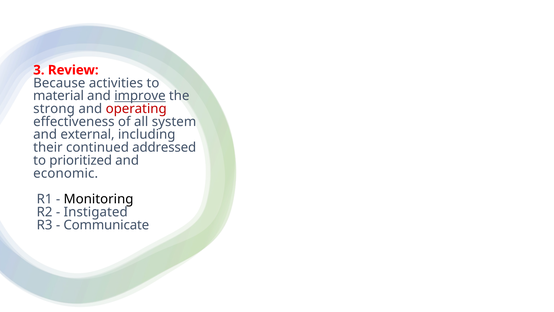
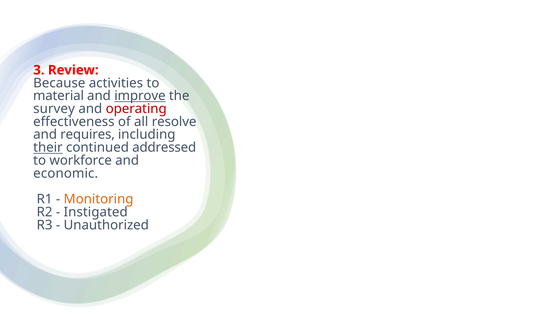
strong: strong -> survey (54, 109)
system: system -> resolve (174, 122)
external: external -> requires (88, 134)
their underline: none -> present (48, 147)
prioritized: prioritized -> workforce (81, 160)
Monitoring colour: black -> orange (99, 199)
Communicate: Communicate -> Unauthorized (106, 225)
